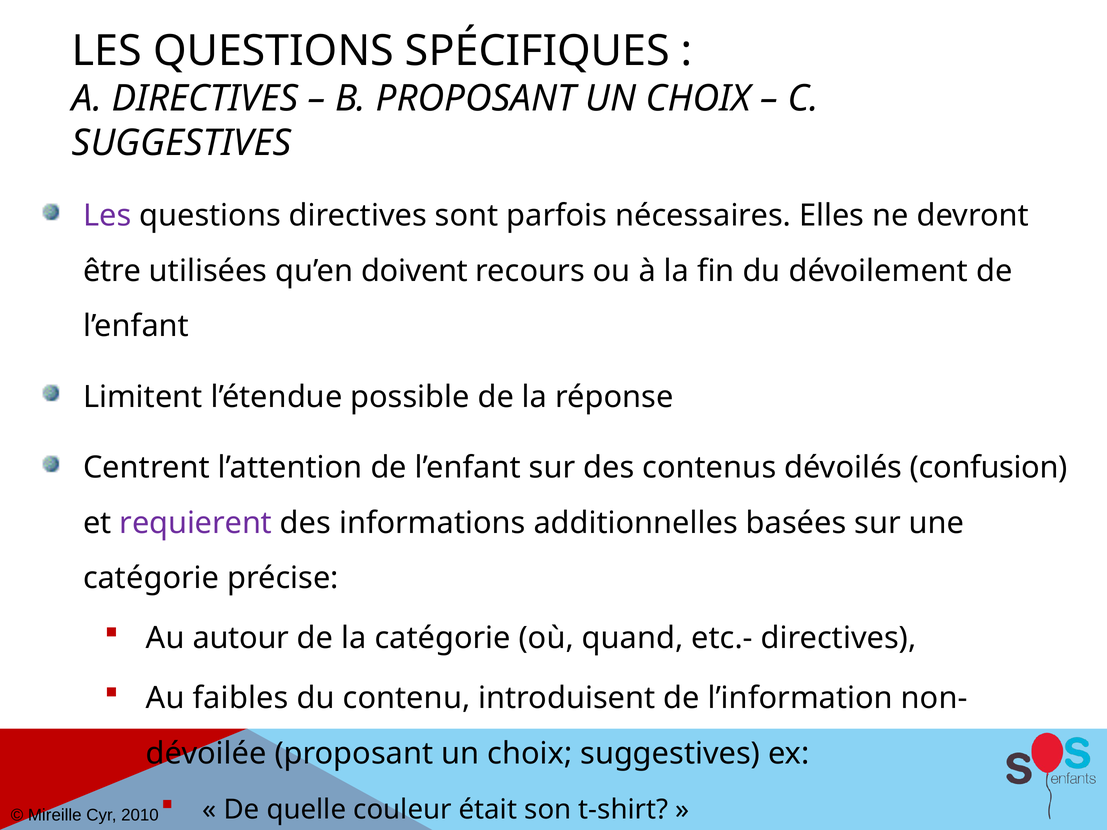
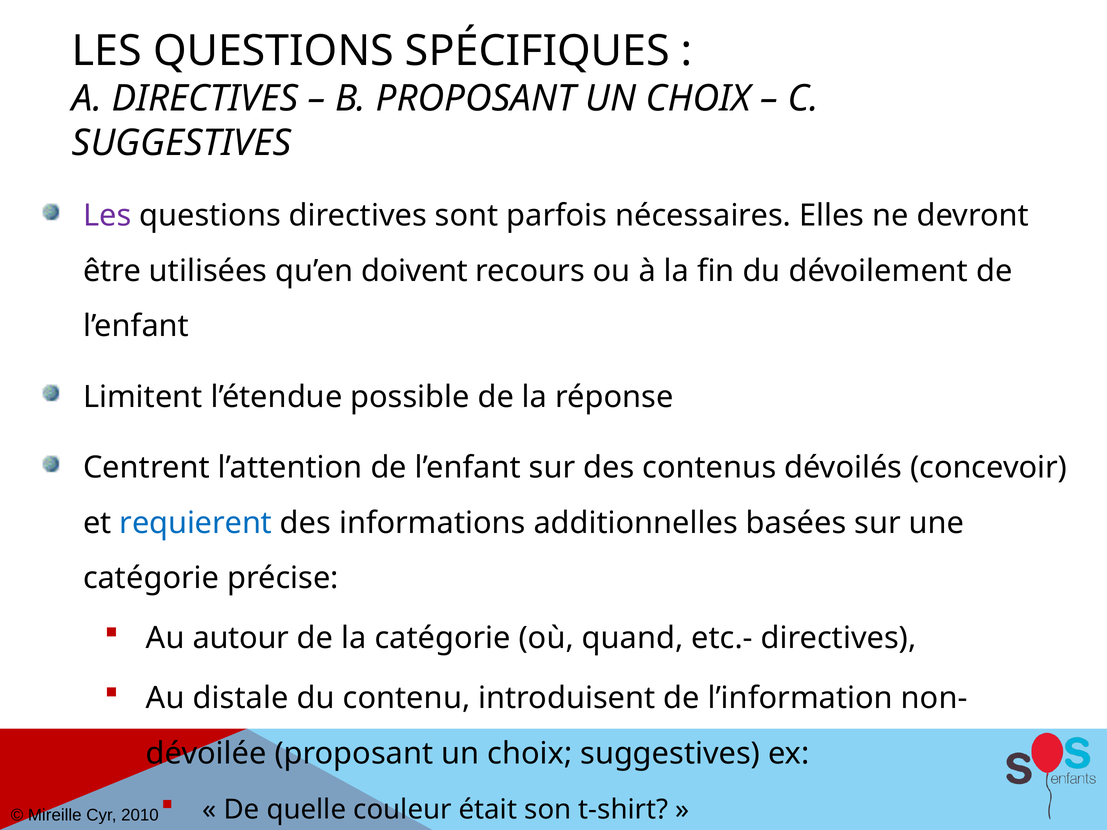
confusion: confusion -> concevoir (989, 468)
requierent colour: purple -> blue (196, 523)
faibles: faibles -> distale (241, 698)
